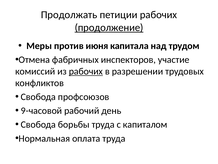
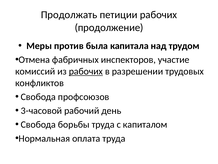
продолжение underline: present -> none (109, 27)
июня: июня -> была (97, 46)
9-часовой: 9-часовой -> 3-часовой (41, 110)
